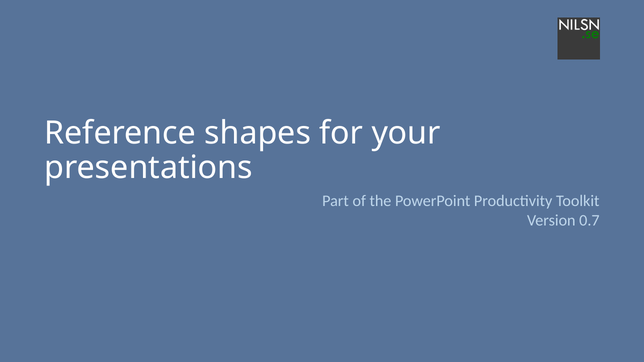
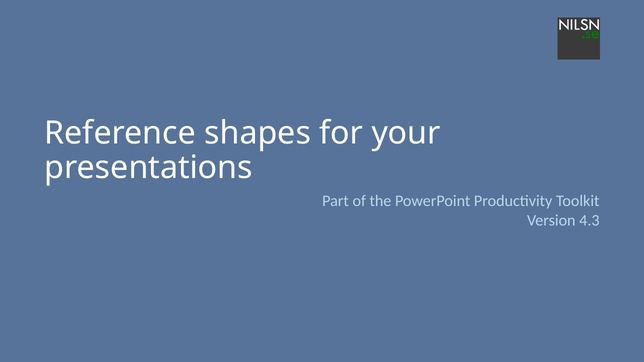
0.7: 0.7 -> 4.3 (589, 220)
